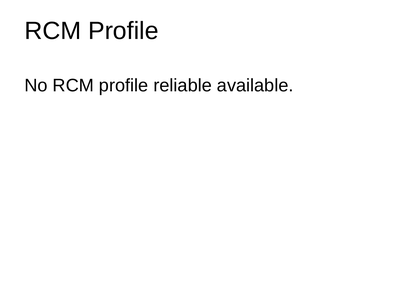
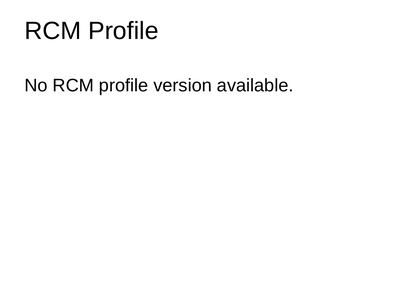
reliable: reliable -> version (183, 86)
